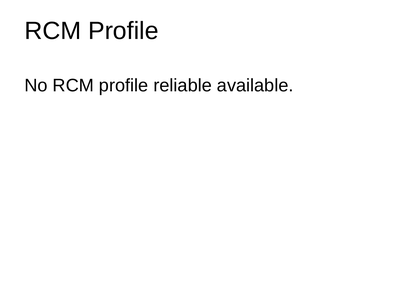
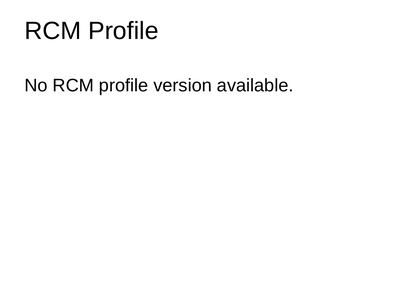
reliable: reliable -> version (183, 86)
